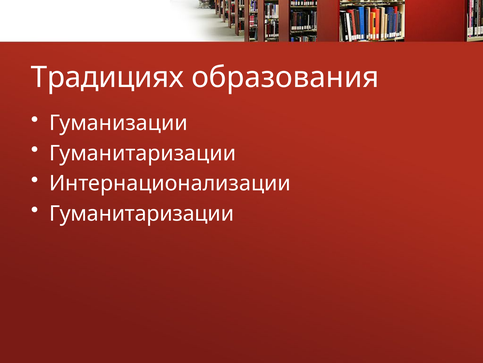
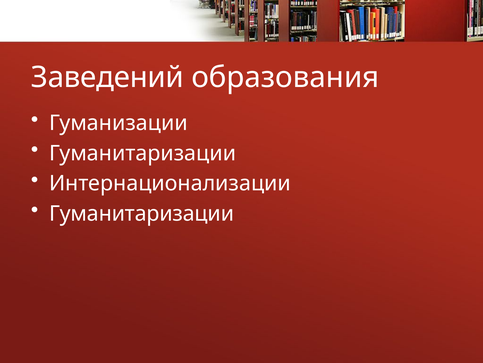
Традициях: Традициях -> Заведений (107, 77)
